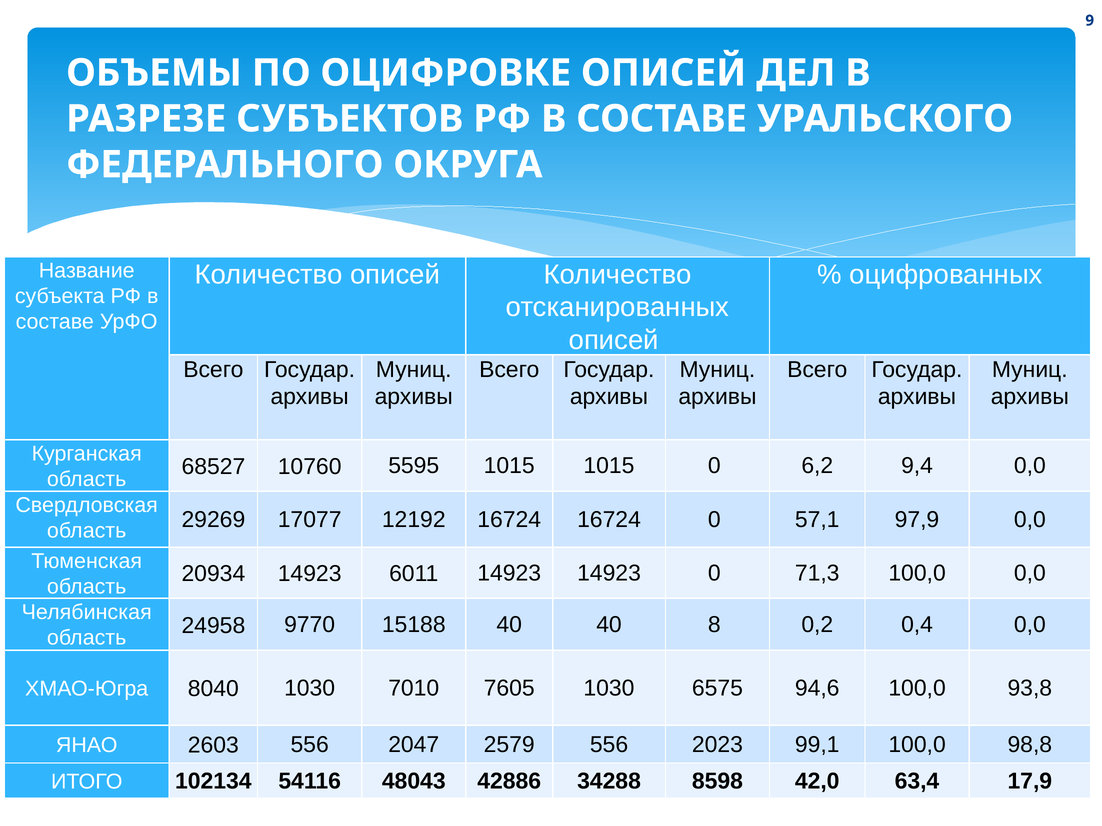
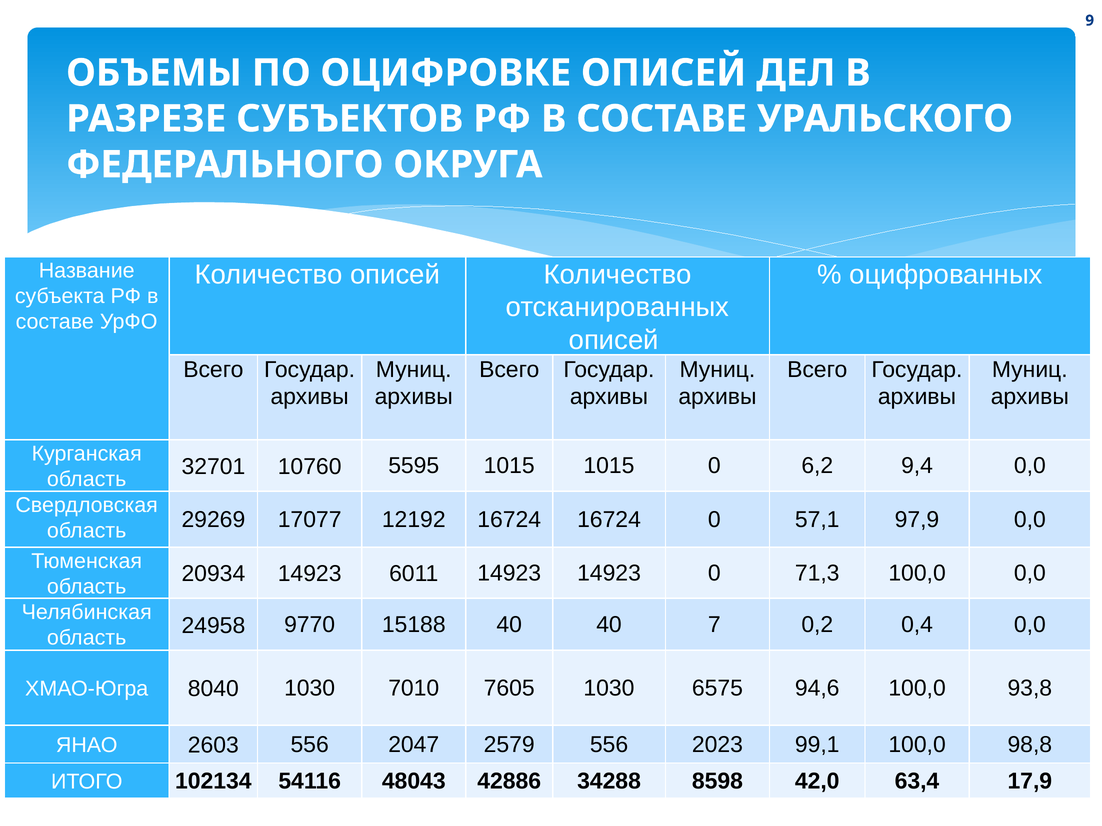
68527: 68527 -> 32701 (213, 467)
8: 8 -> 7 (714, 625)
